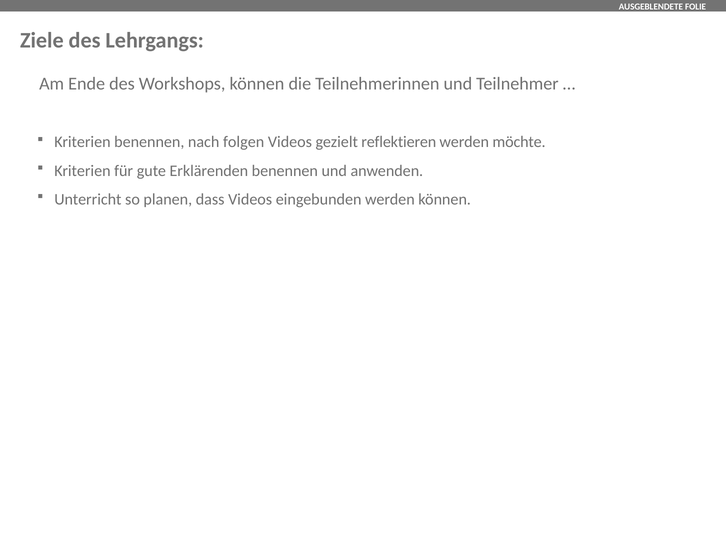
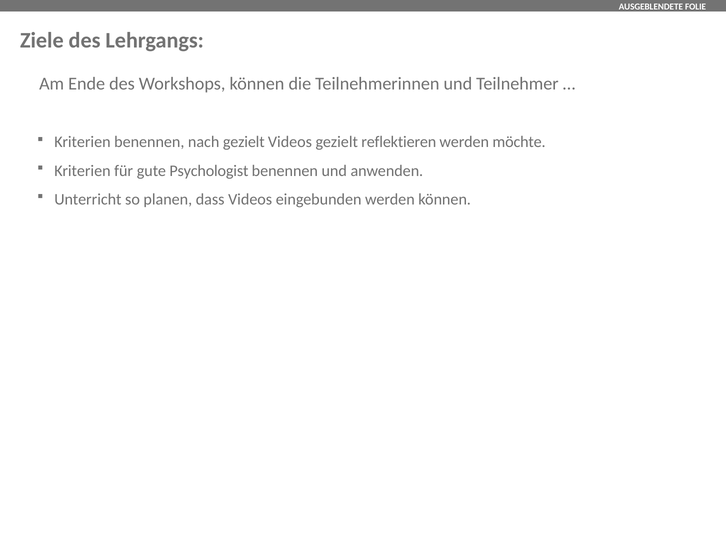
nach folgen: folgen -> gezielt (244, 142)
Erklärenden: Erklärenden -> Psychologist (209, 171)
